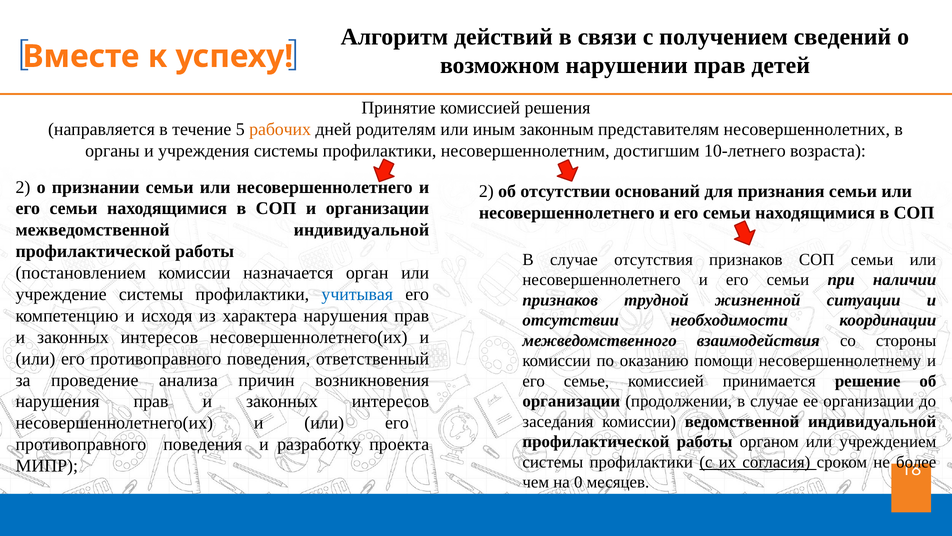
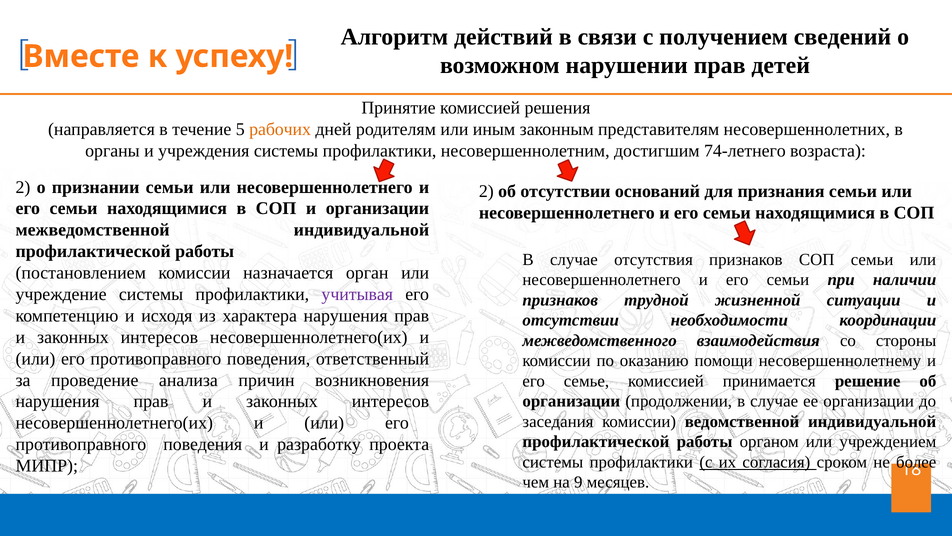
10-летнего: 10-летнего -> 74-летнего (745, 151)
учитывая colour: blue -> purple (357, 294)
0: 0 -> 9 (578, 482)
